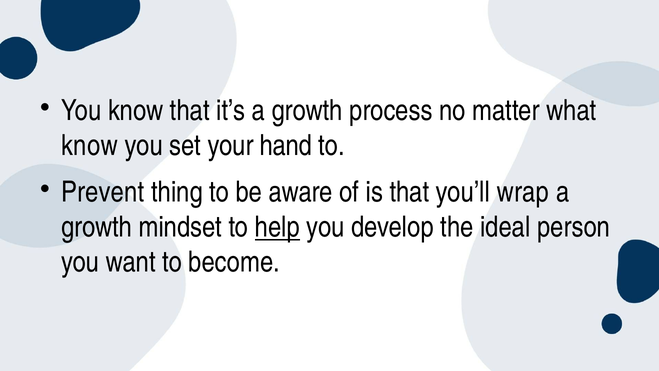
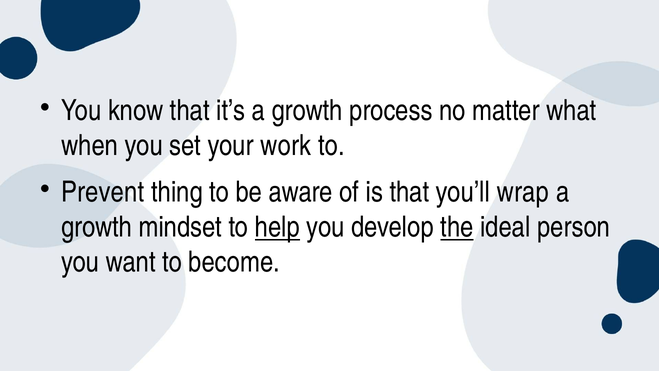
know: know -> when (90, 146)
hand: hand -> work (286, 146)
the underline: none -> present (457, 227)
